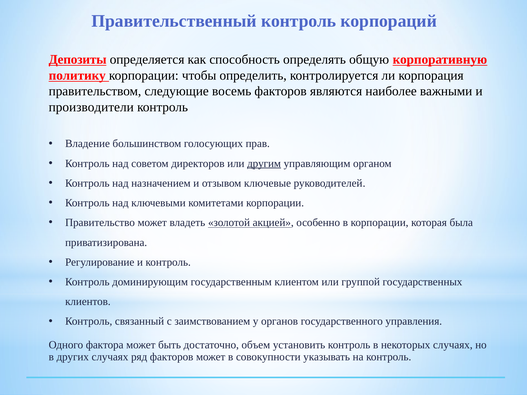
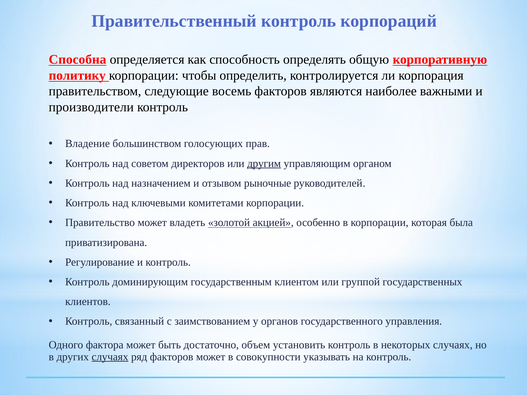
Депозиты: Депозиты -> Способна (78, 60)
ключевые: ключевые -> рыночные (268, 183)
случаях underline: none -> present (110, 357)
